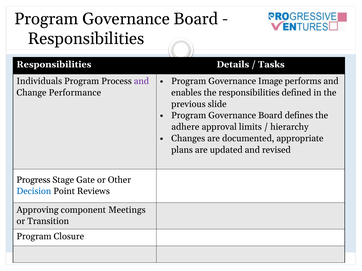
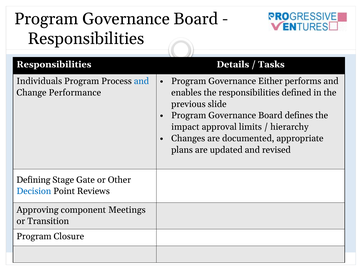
Image: Image -> Either (270, 81)
and colour: purple -> blue (141, 81)
adhere: adhere -> impact (185, 127)
Progress: Progress -> Defining (33, 180)
